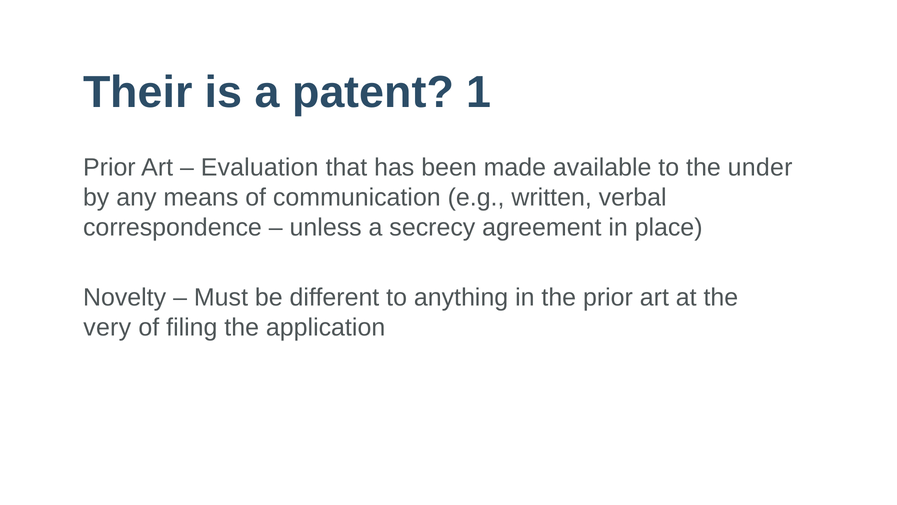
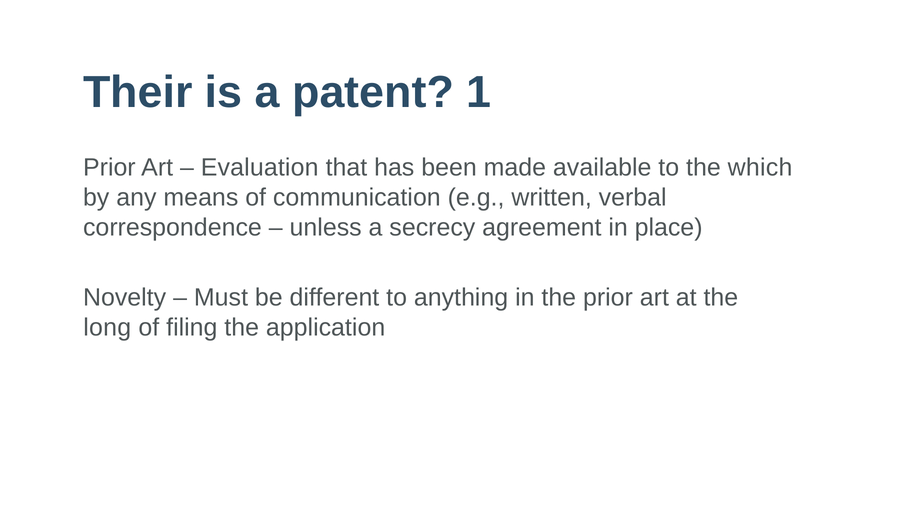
under: under -> which (760, 167)
very: very -> long (107, 327)
